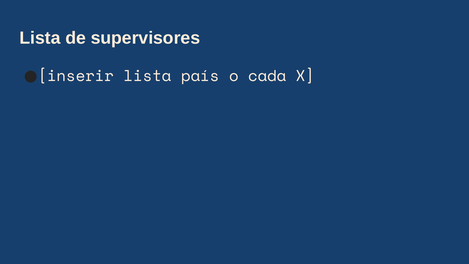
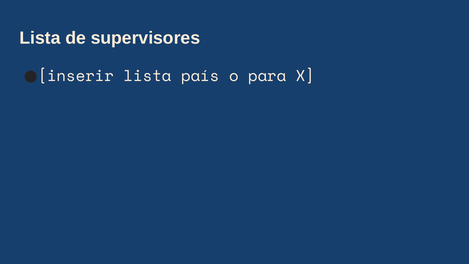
cada: cada -> para (267, 76)
